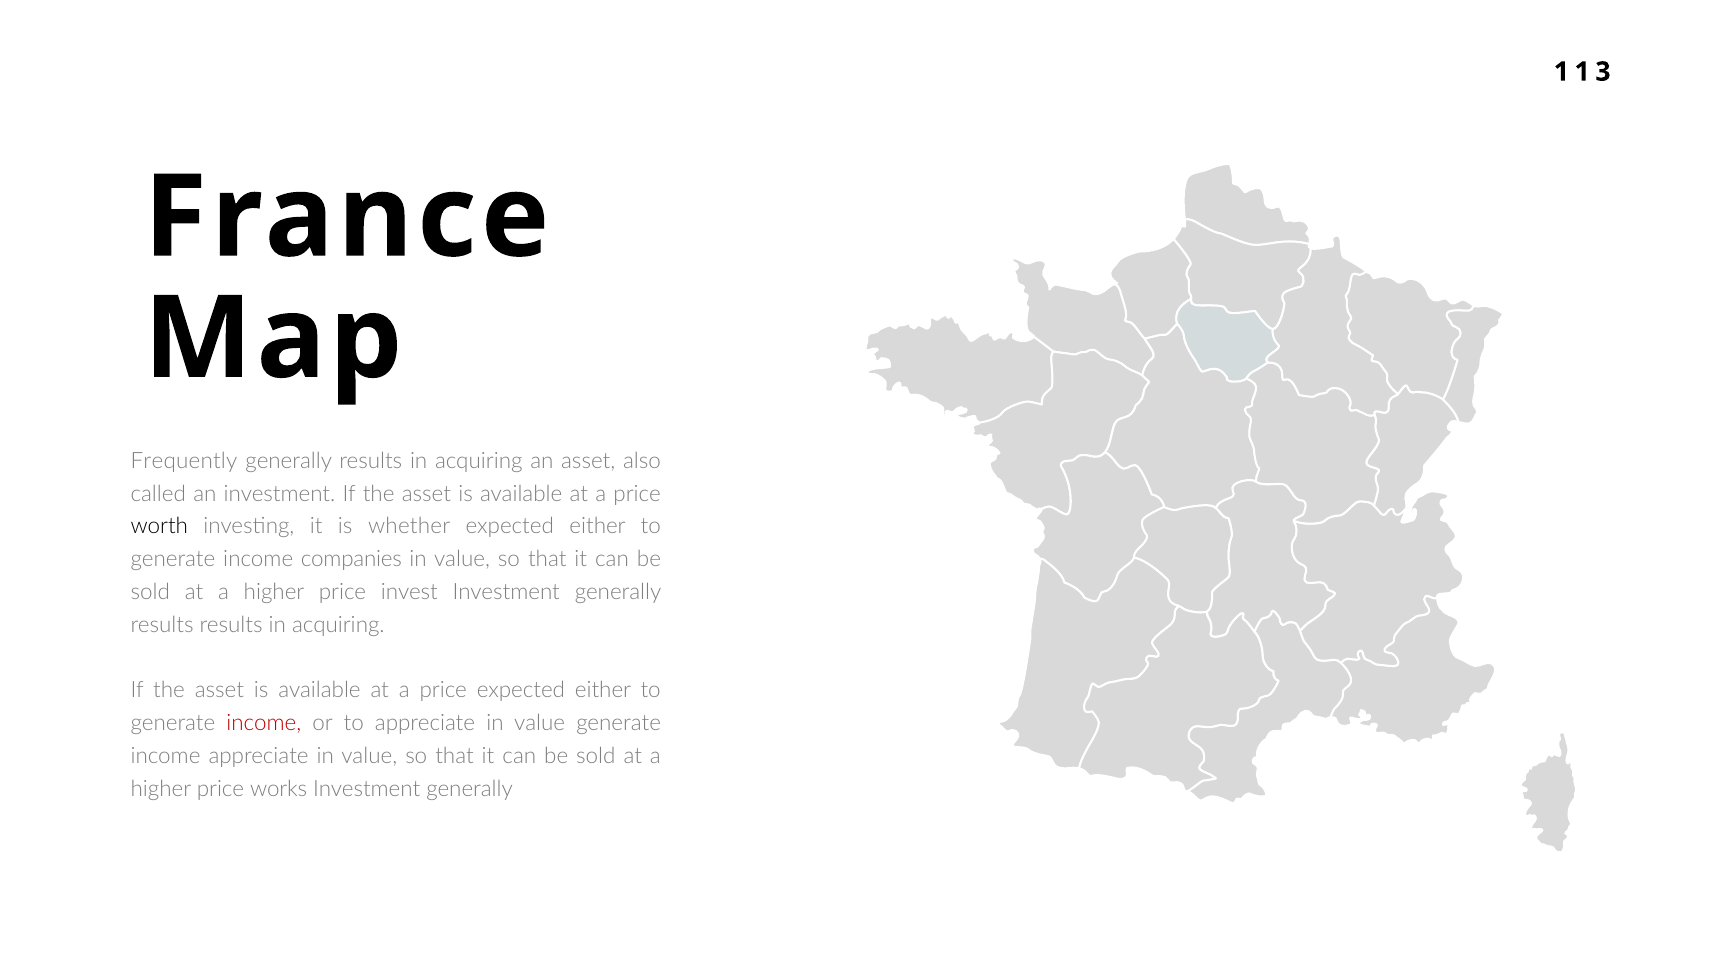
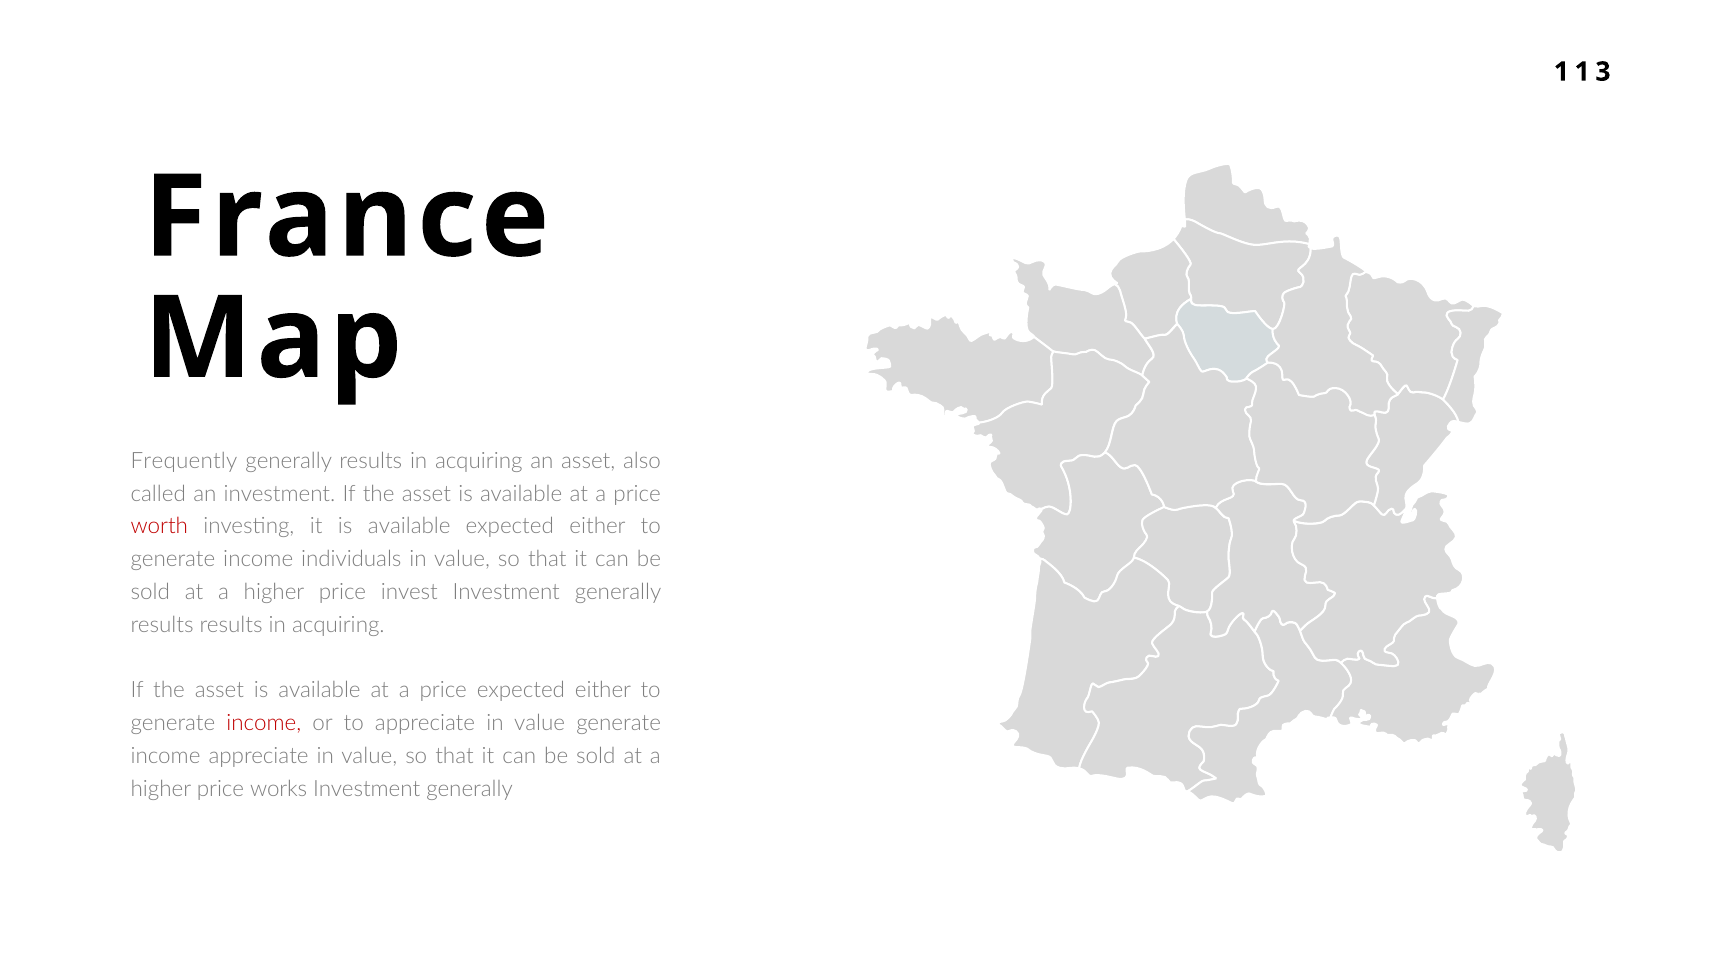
worth colour: black -> red (159, 526)
it is whether: whether -> available (409, 526)
companies: companies -> individuals (351, 559)
